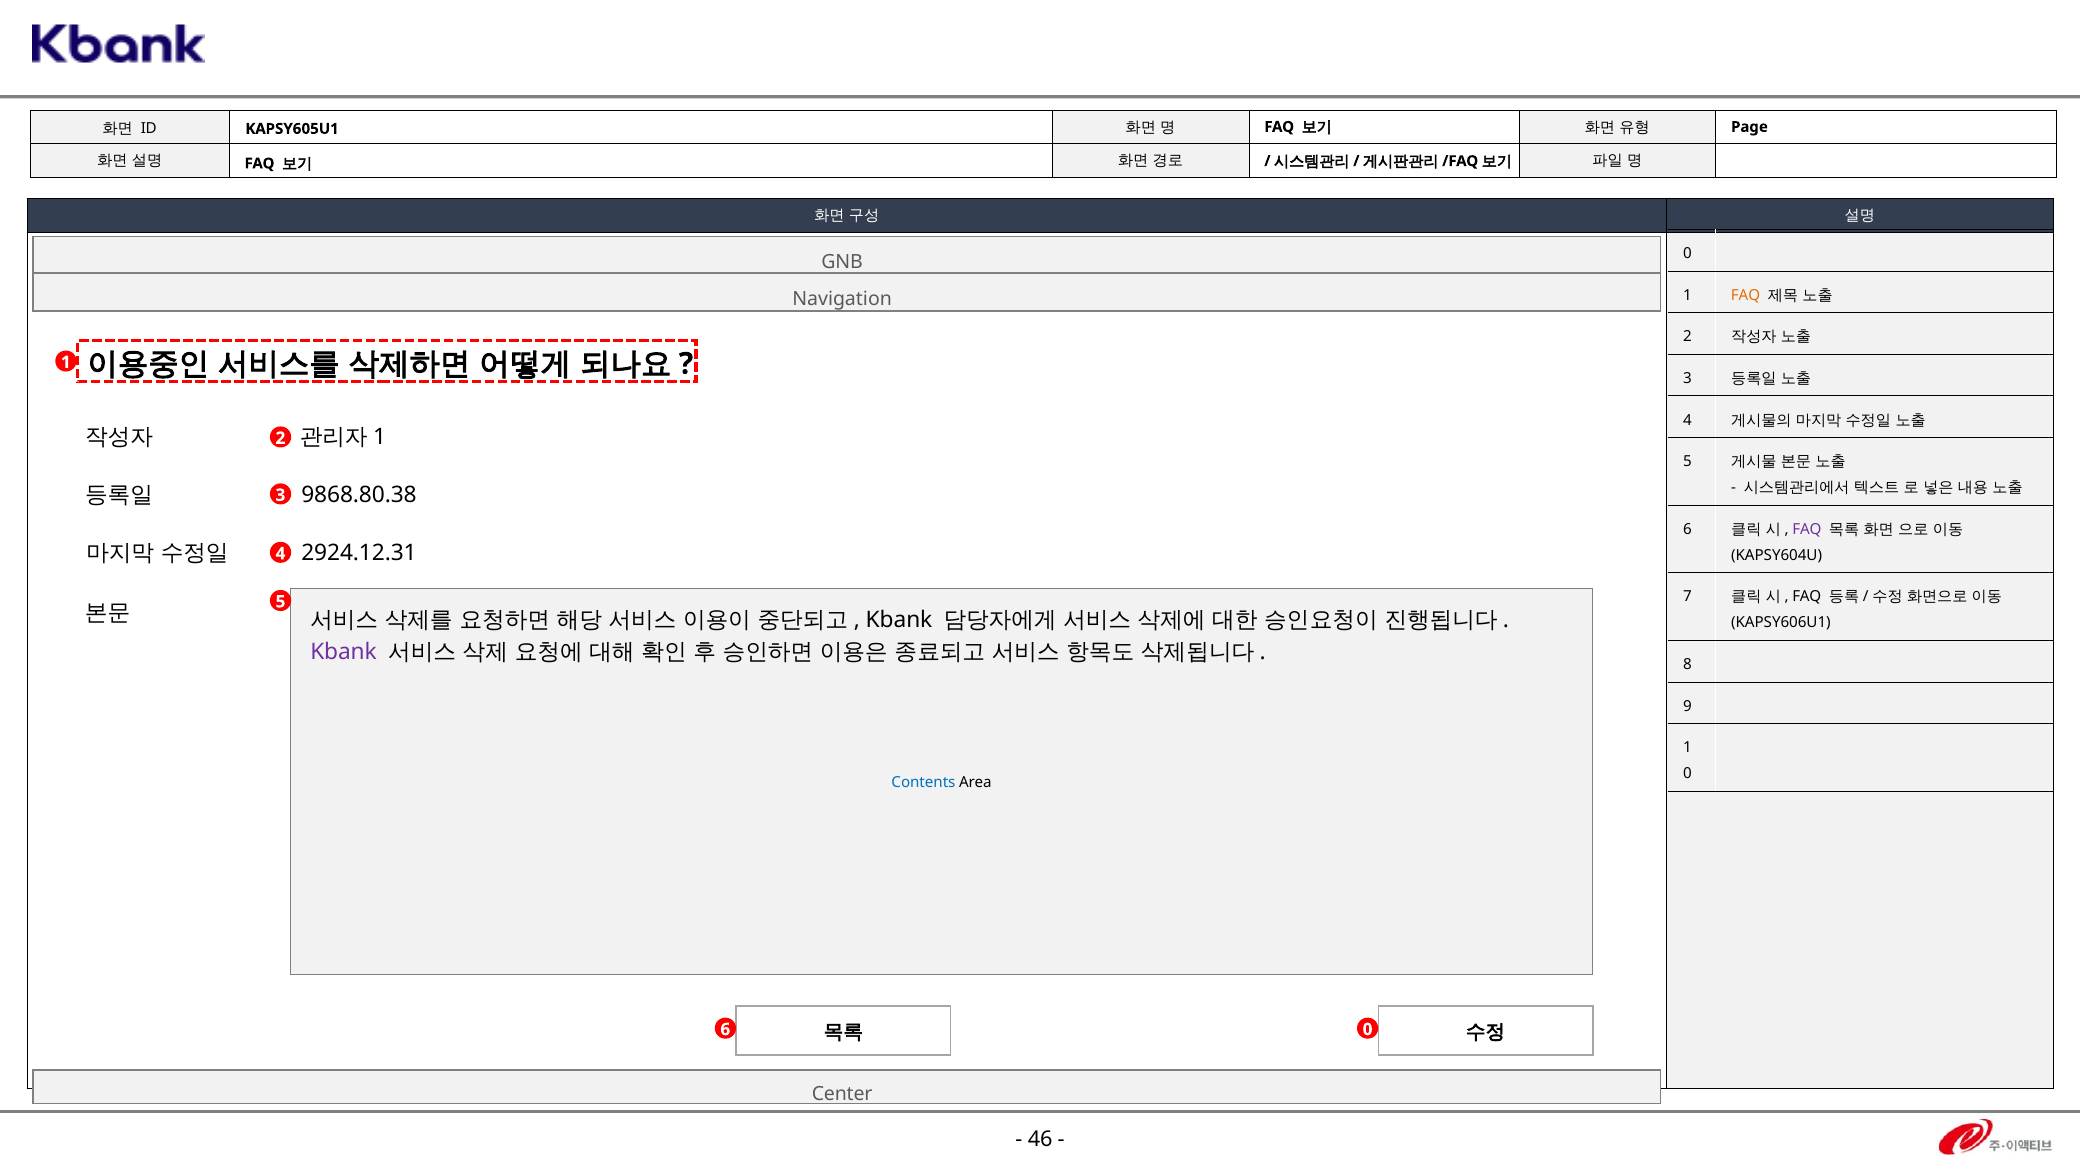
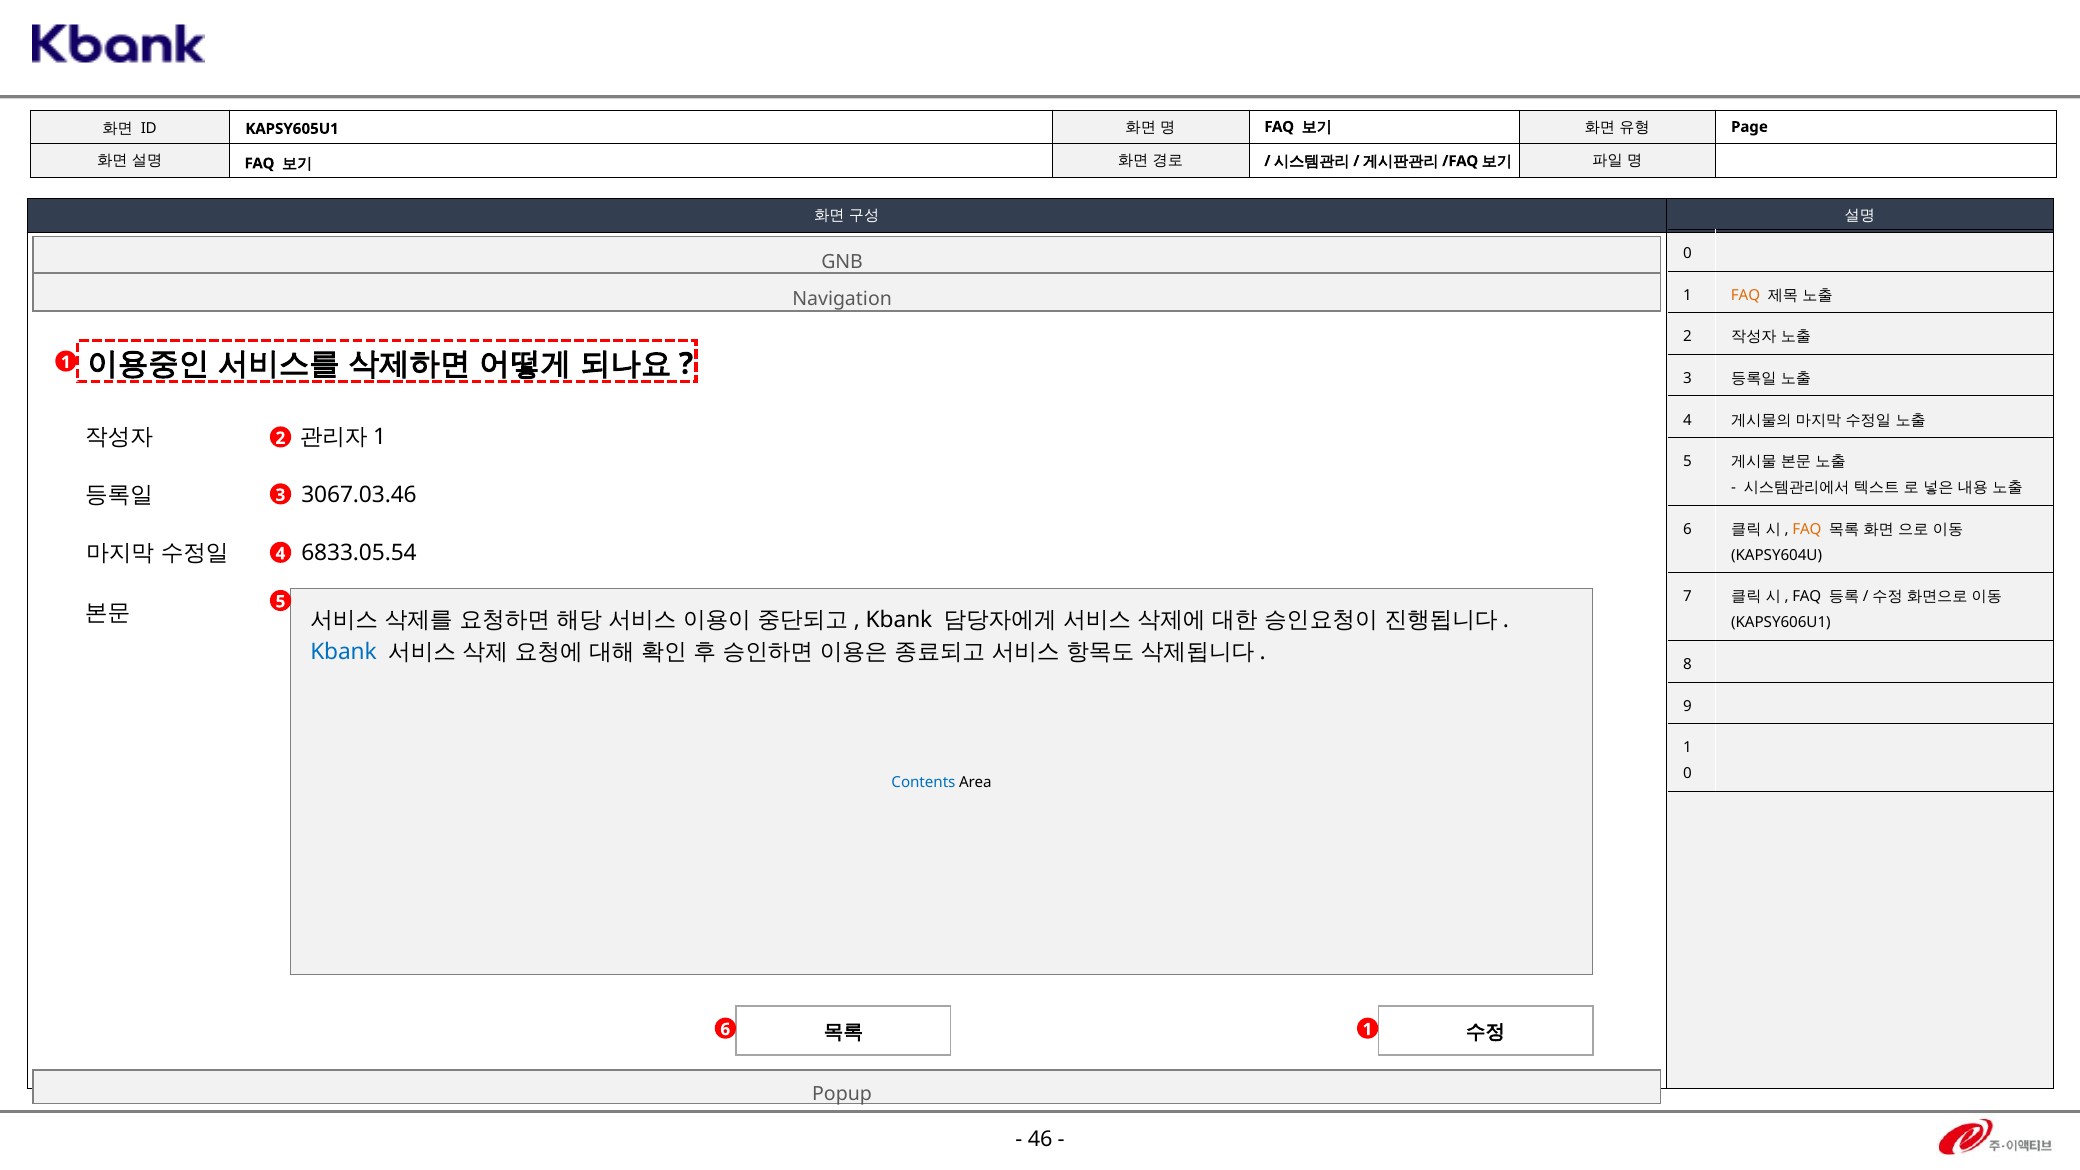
9868.80.38: 9868.80.38 -> 3067.03.46 (359, 495)
FAQ colour: purple -> orange (1807, 529)
2924.12.31: 2924.12.31 -> 6833.05.54 (359, 553)
Kbank colour: purple -> blue (344, 652)
6 0: 0 -> 1 (1368, 1029)
Center: Center -> Popup (842, 1094)
